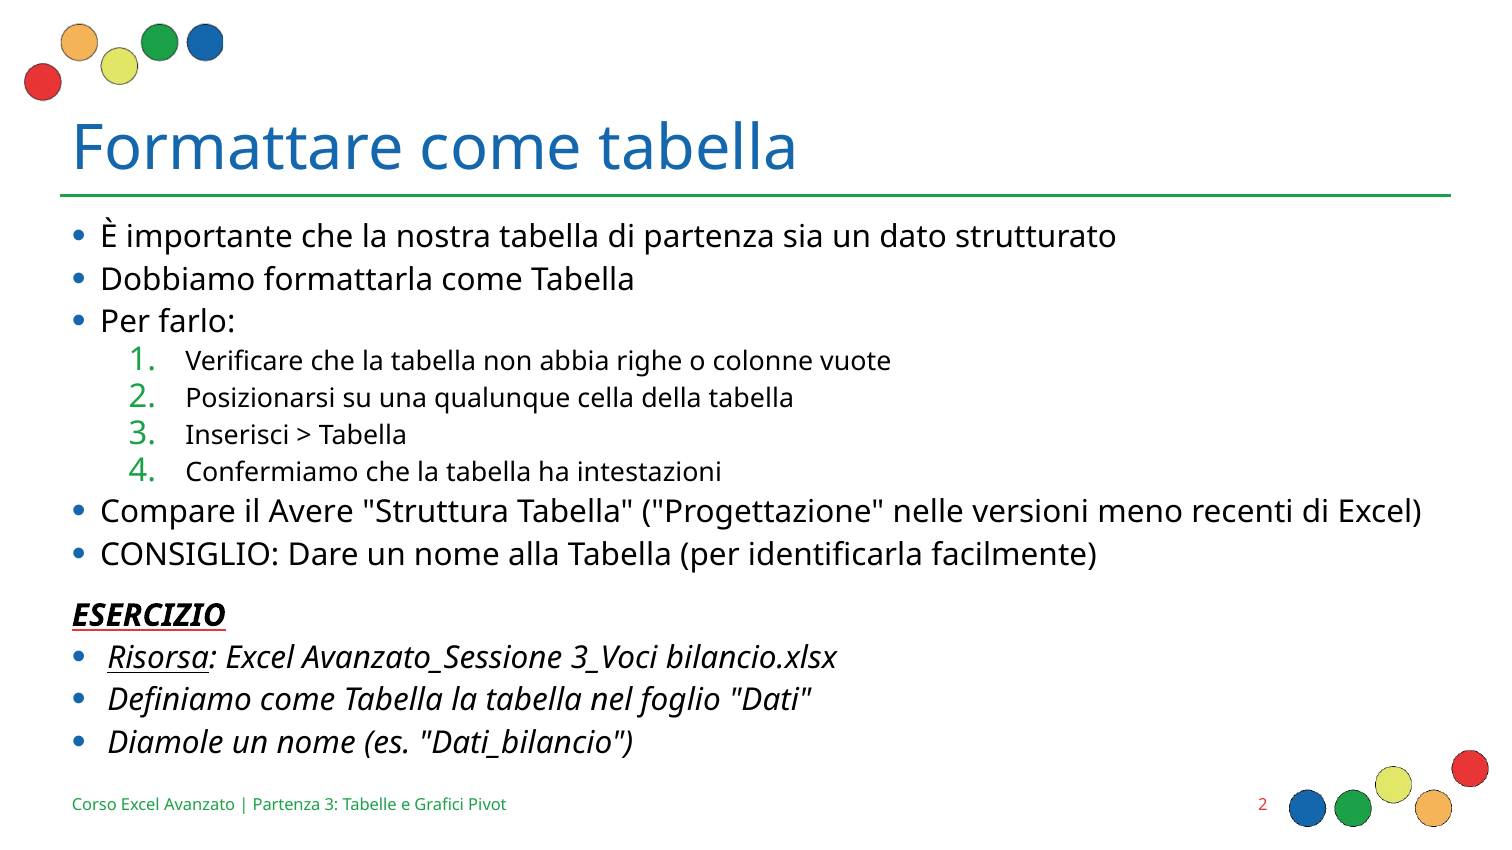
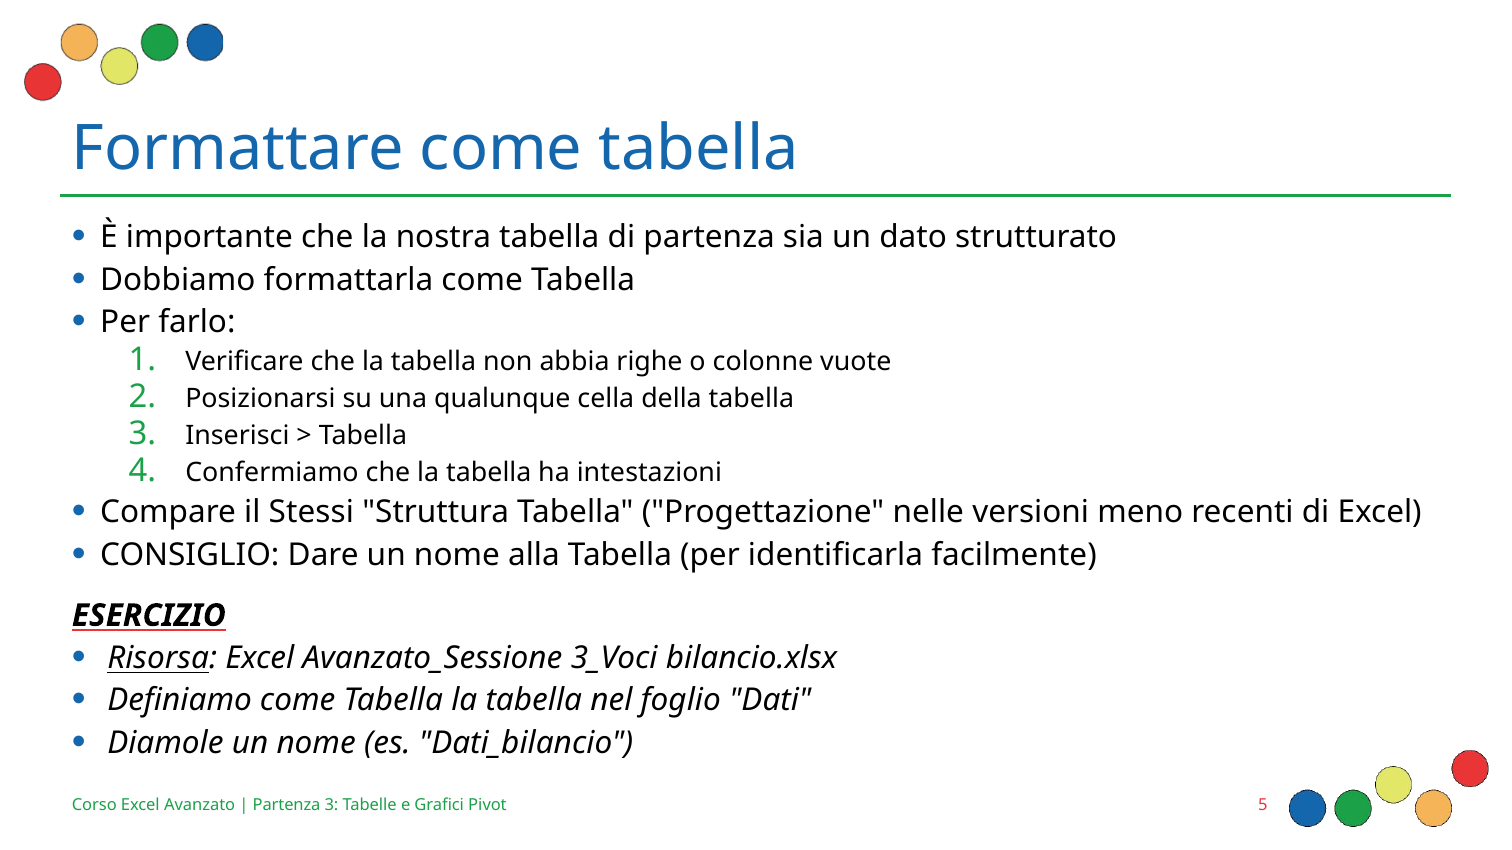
Avere: Avere -> Stessi (311, 513)
Pivot 2: 2 -> 5 (1263, 805)
